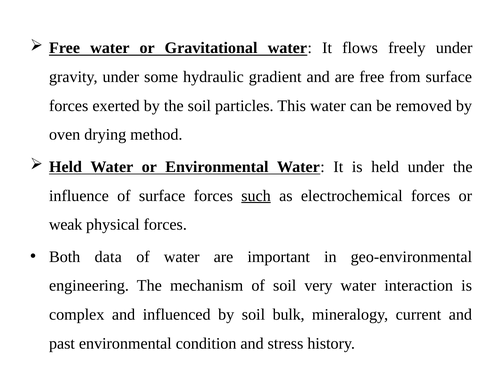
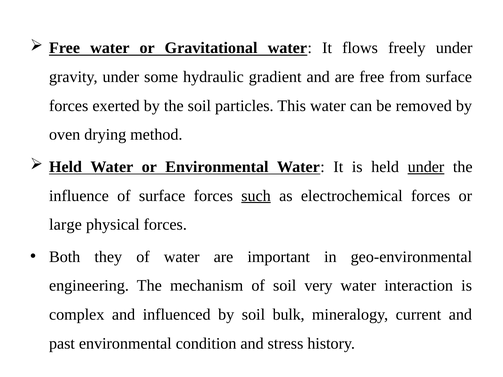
under underline: none -> present (426, 167)
weak: weak -> large (65, 225)
data: data -> they (108, 257)
